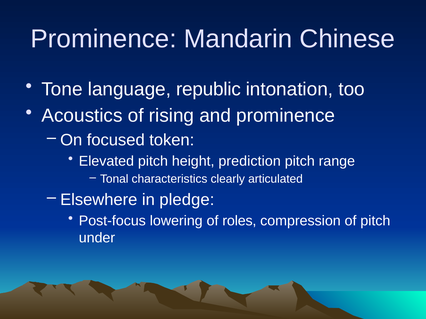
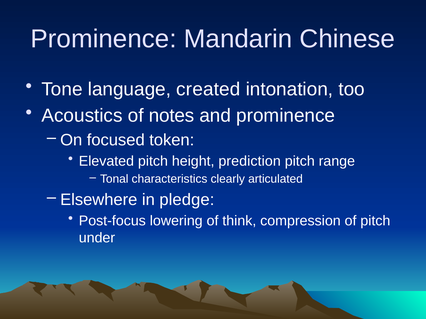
republic: republic -> created (208, 89)
rising: rising -> notes (172, 116)
roles: roles -> think (239, 221)
